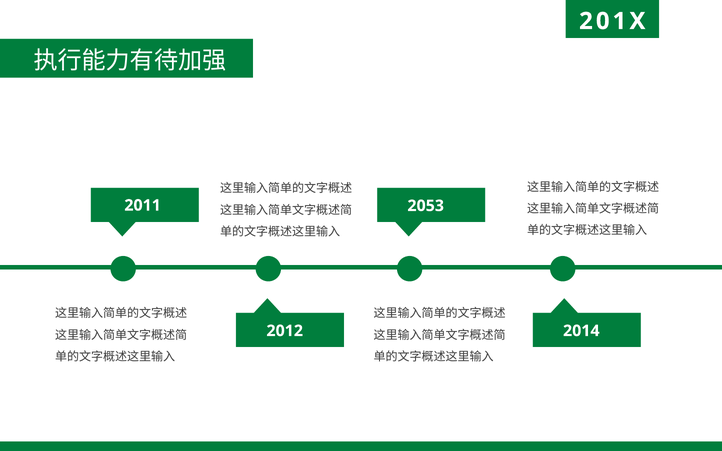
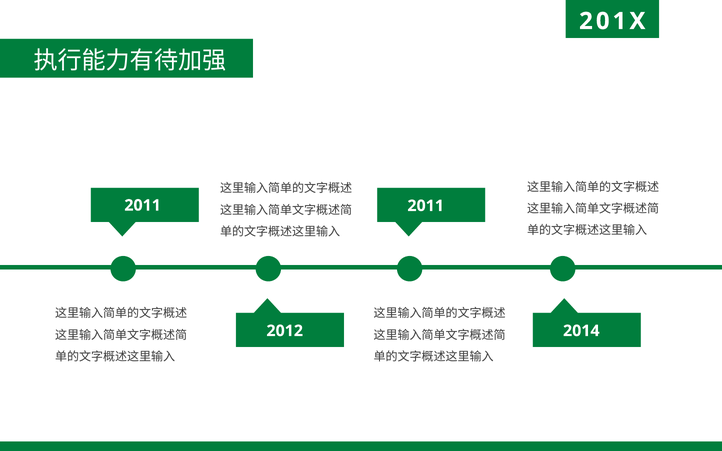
2053: 2053 -> 2011 (426, 206)
